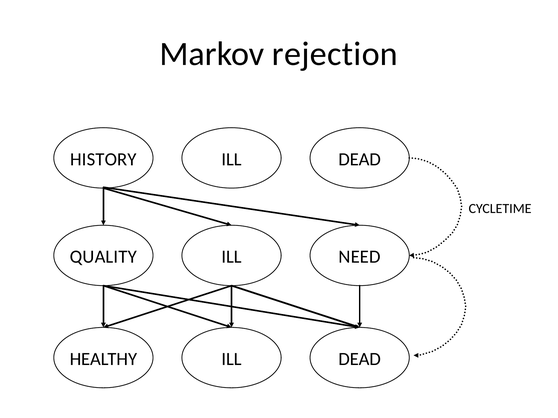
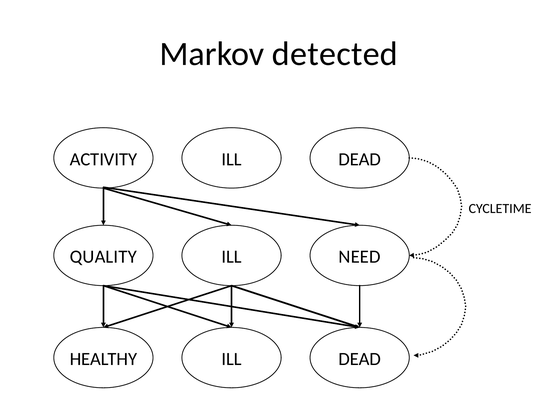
rejection: rejection -> detected (335, 54)
HISTORY: HISTORY -> ACTIVITY (103, 159)
